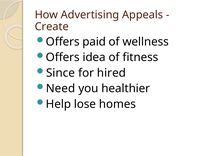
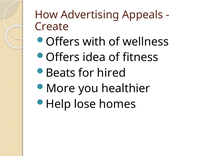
paid: paid -> with (94, 42)
Since: Since -> Beats (61, 73)
Need: Need -> More (61, 89)
